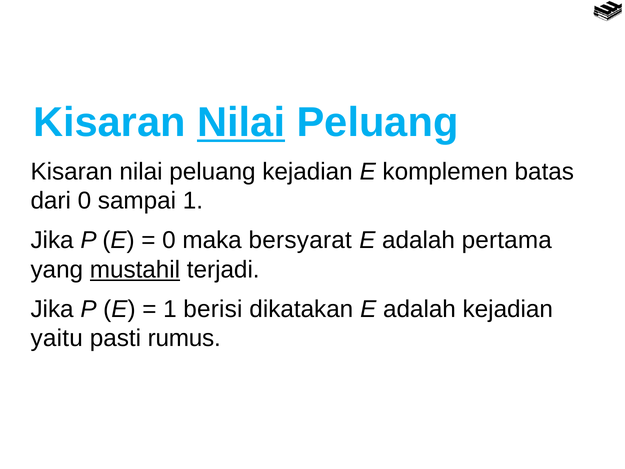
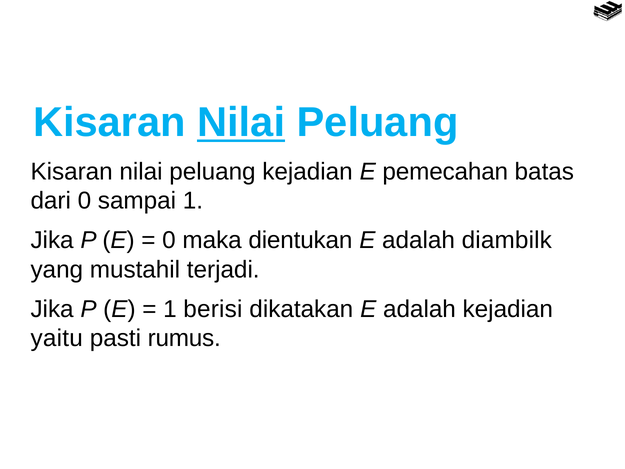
komplemen: komplemen -> pemecahan (445, 172)
bersyarat: bersyarat -> dientukan (300, 240)
pertama: pertama -> diambilk (507, 240)
mustahil underline: present -> none (135, 269)
